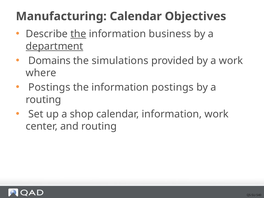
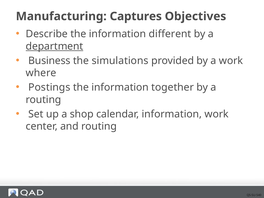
Manufacturing Calendar: Calendar -> Captures (136, 16)
the underline: present -> none (78, 34)
business: business -> different (170, 34)
Domains: Domains -> Business (49, 61)
information postings: postings -> together (173, 87)
